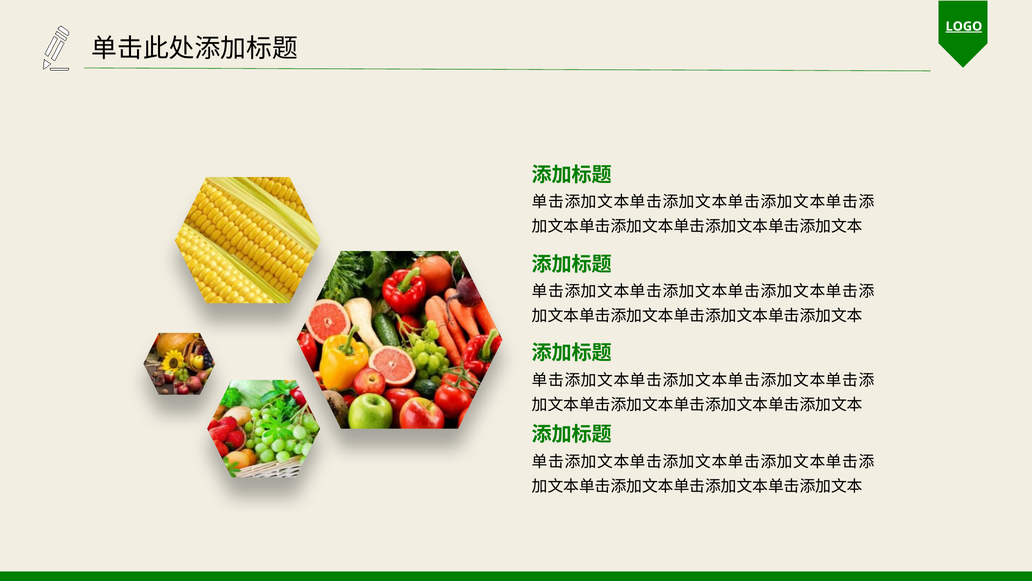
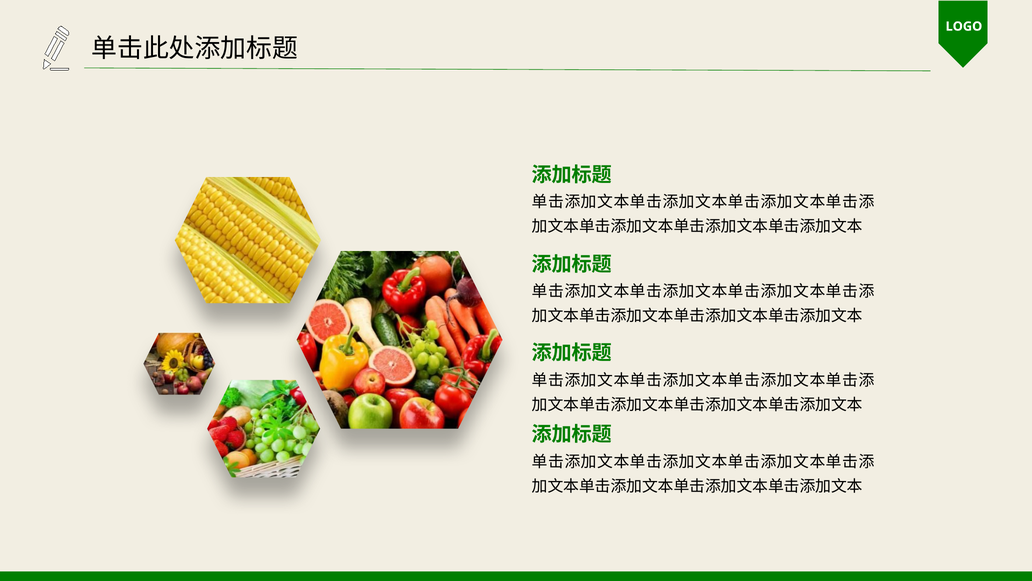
LOGO underline: present -> none (964, 26)
